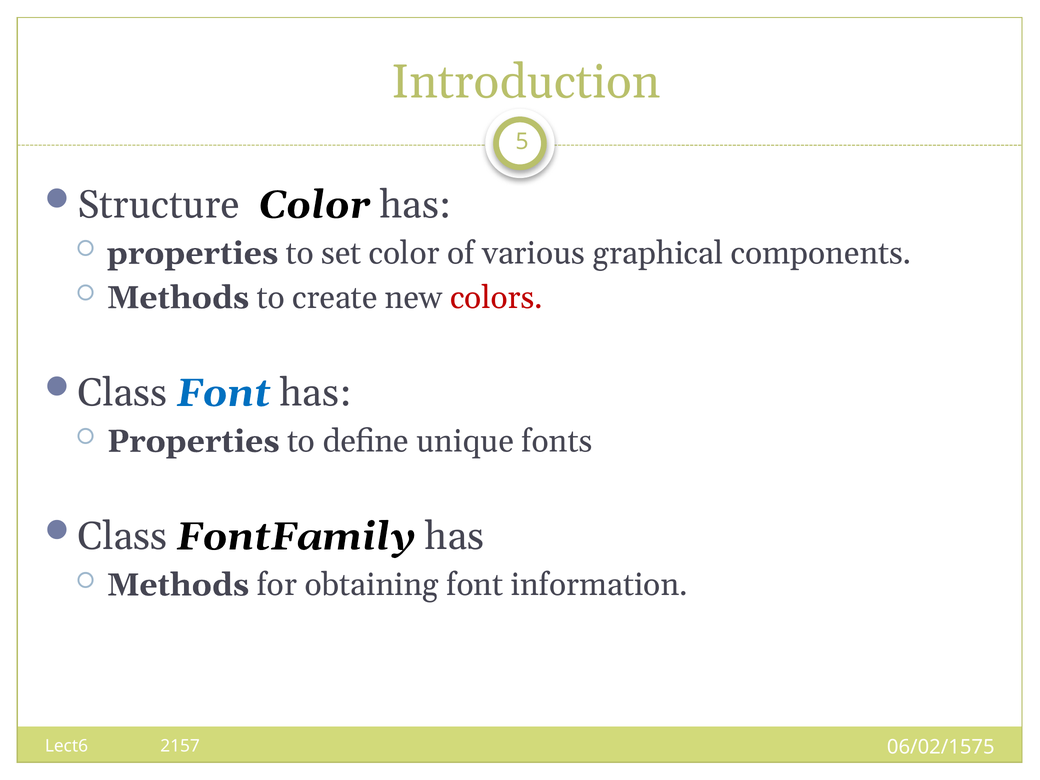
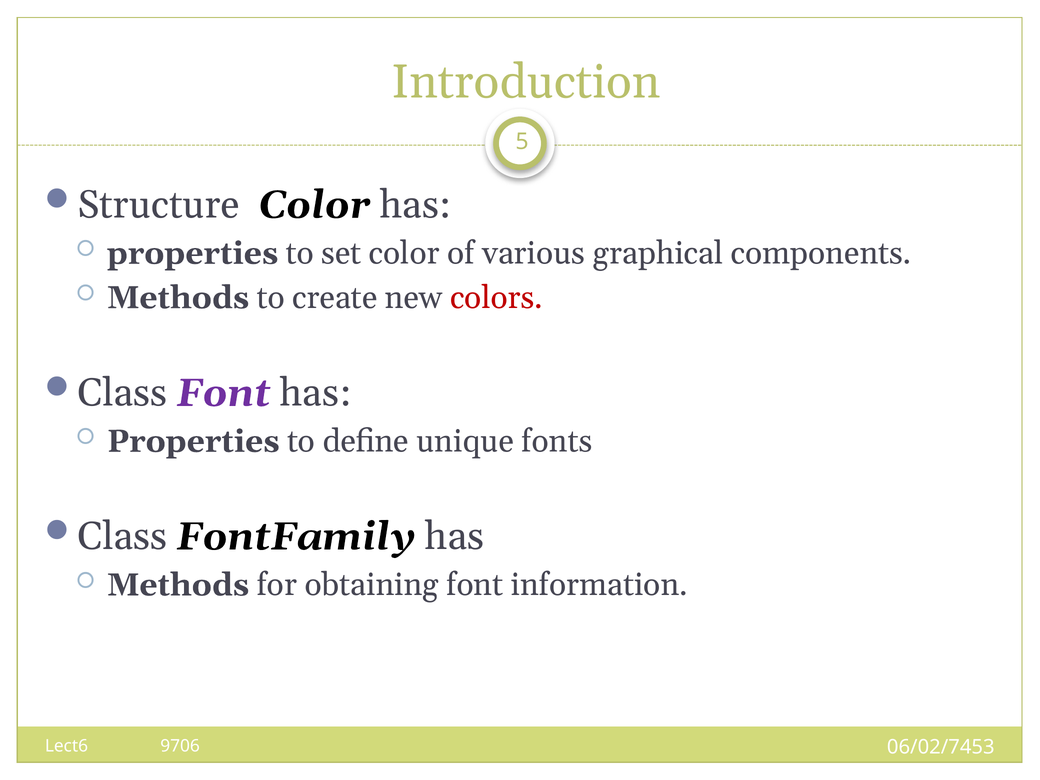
Font colour: blue -> purple (224, 393)
2157: 2157 -> 9706 (180, 746)
06/02/1575: 06/02/1575 -> 06/02/7453 (941, 747)
